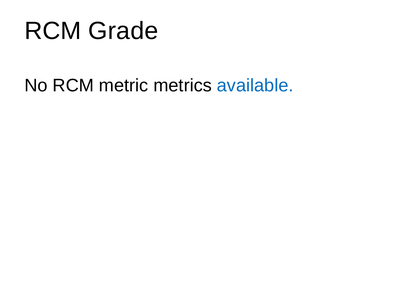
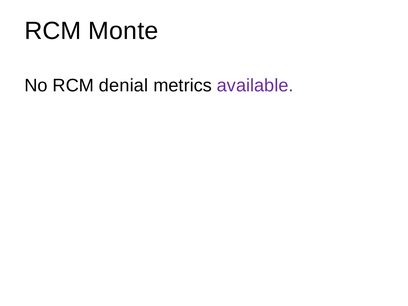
Grade: Grade -> Monte (123, 31)
metric: metric -> denial (124, 86)
available colour: blue -> purple (255, 86)
